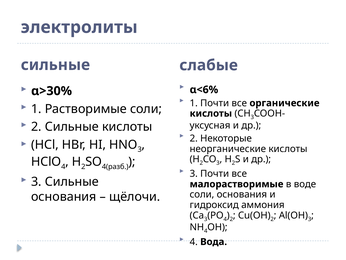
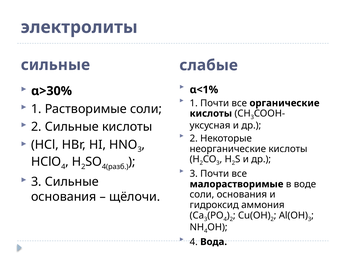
α<6%: α<6% -> α<1% (204, 90)
